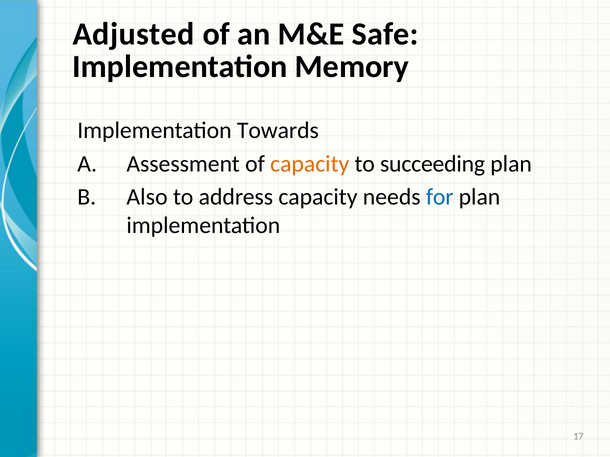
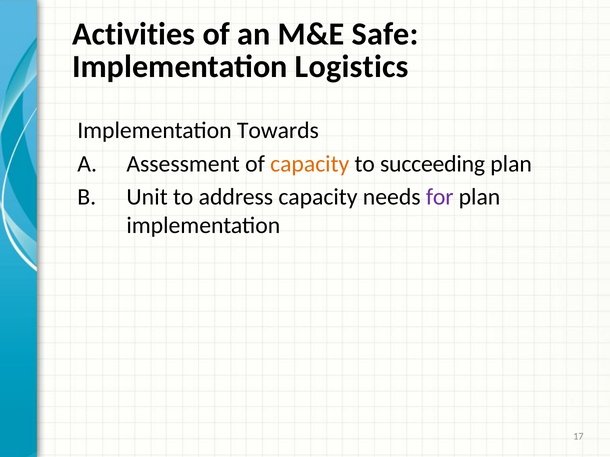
Adjusted: Adjusted -> Activities (134, 34)
Memory: Memory -> Logistics (352, 67)
Also: Also -> Unit (147, 197)
for colour: blue -> purple (440, 197)
